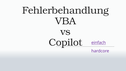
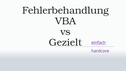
Copilot: Copilot -> Gezielt (65, 42)
